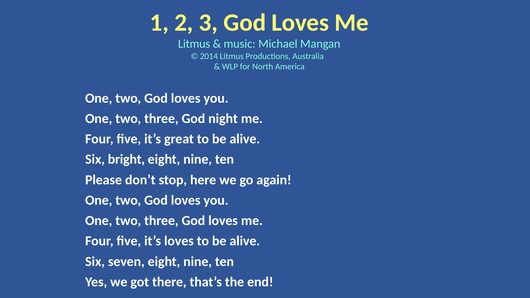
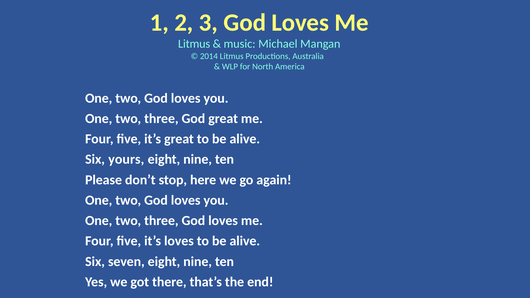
God night: night -> great (223, 119)
bright: bright -> yours (126, 159)
